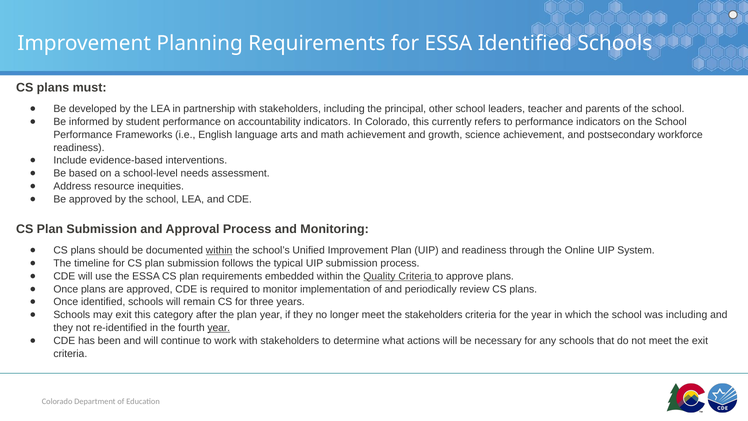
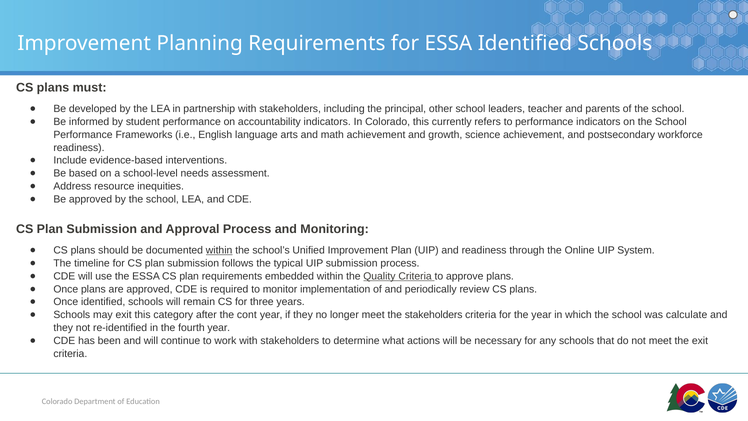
the plan: plan -> cont (247, 315)
was including: including -> calculate (687, 315)
year underline: present -> none (219, 328)
